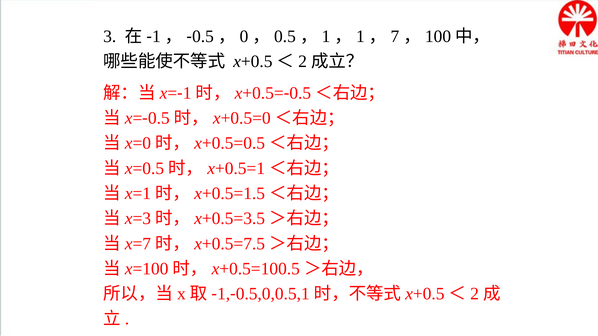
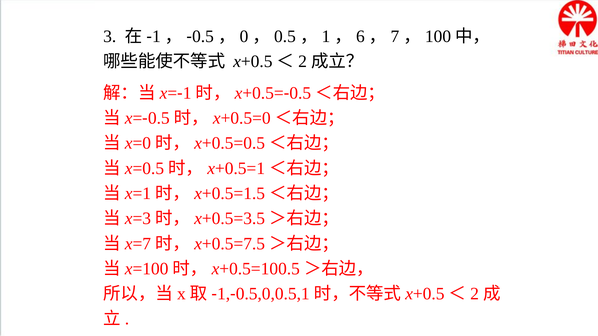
1: 1 -> 6 (360, 36)
